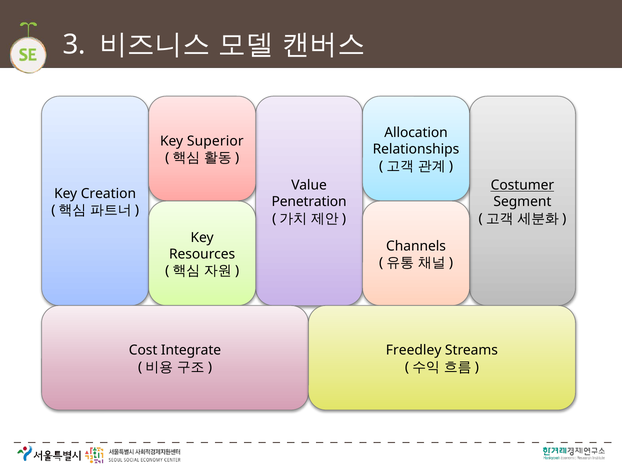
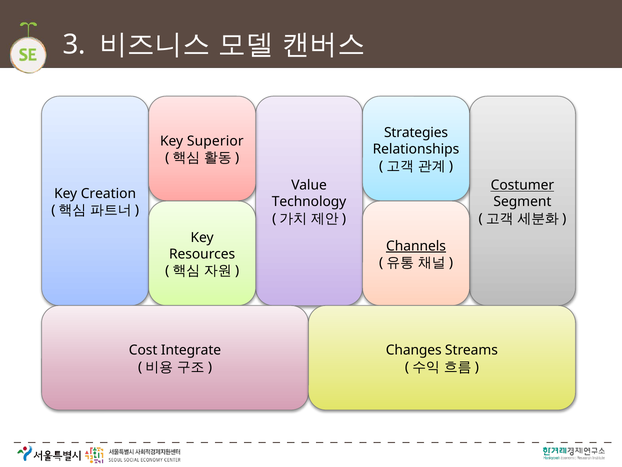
Allocation: Allocation -> Strategies (416, 133)
Penetration: Penetration -> Technology (309, 202)
Channels underline: none -> present (416, 246)
Freedley: Freedley -> Changes (414, 350)
